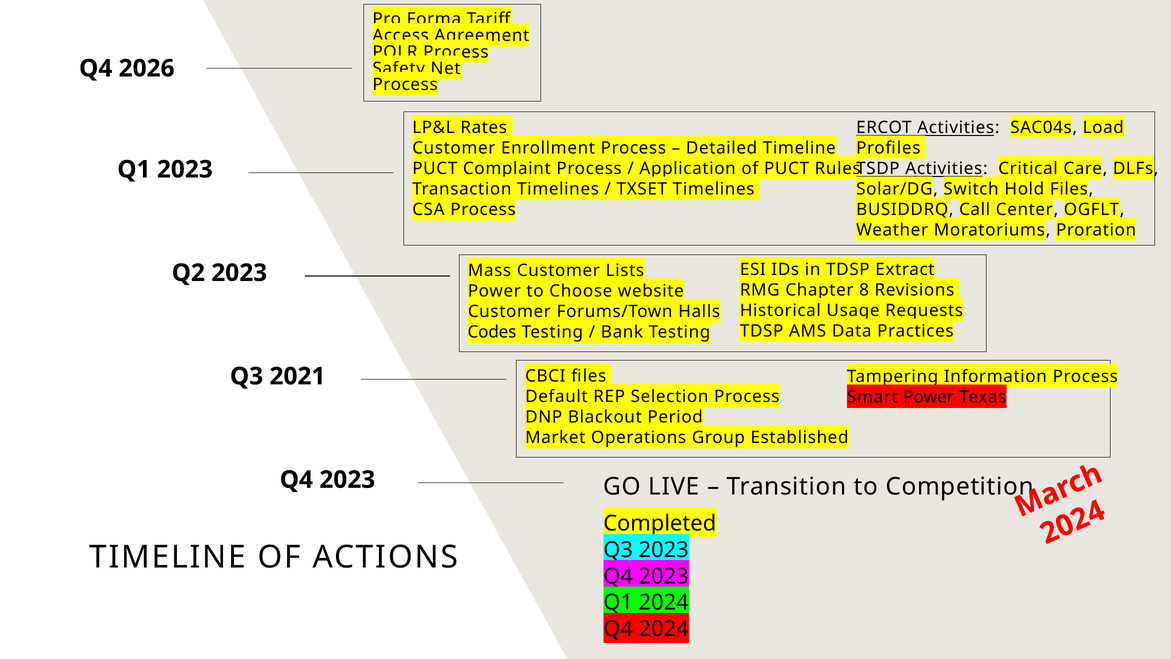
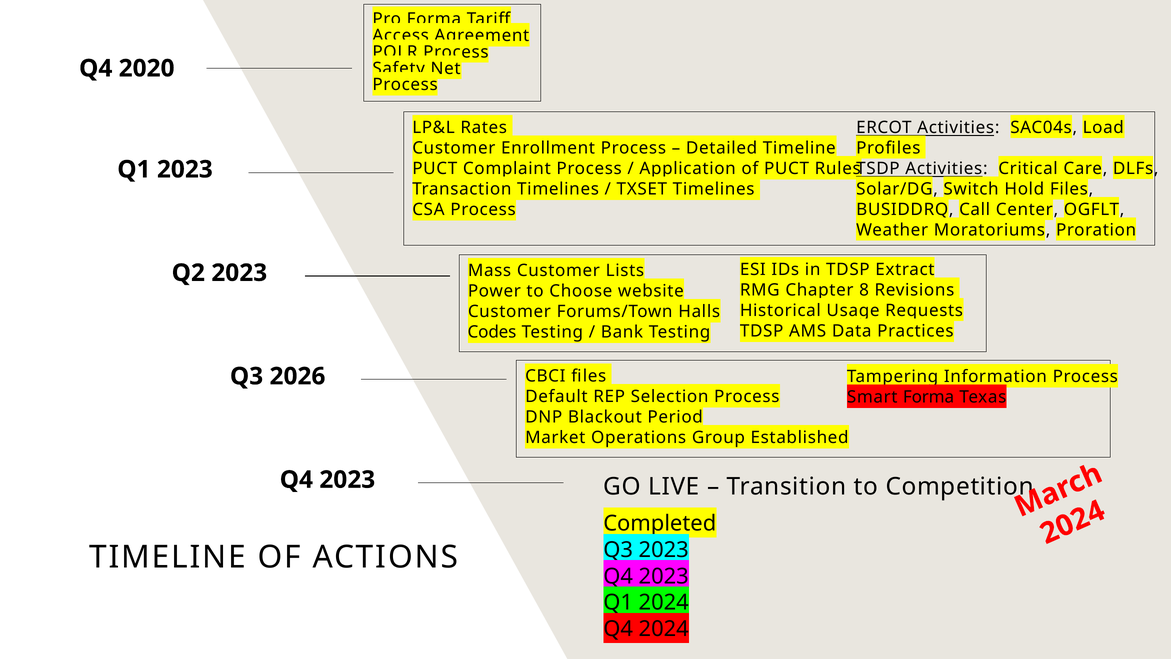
2026: 2026 -> 2020 (147, 68)
2021: 2021 -> 2026 (297, 376)
Smart Power: Power -> Forma (929, 397)
